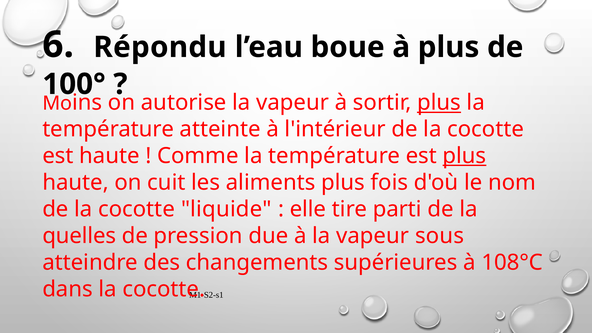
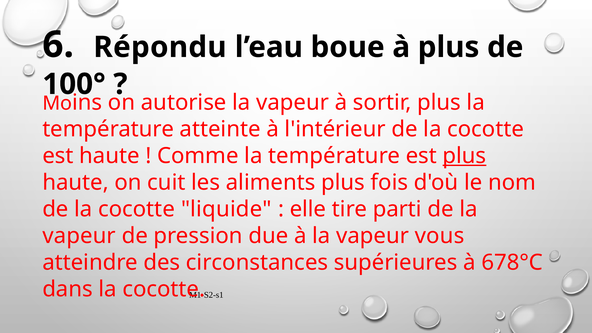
plus underline: present -> none (439, 103)
quelles: quelles -> vapeur (79, 236)
sous: sous -> vous (440, 236)
changements: changements -> circonstances (257, 262)
108°C: 108°C -> 678°C (512, 262)
